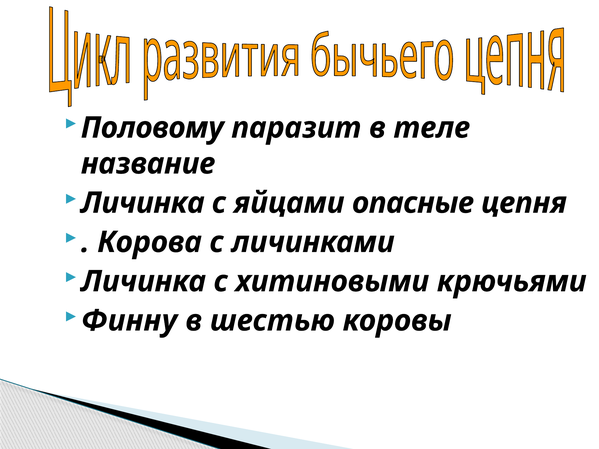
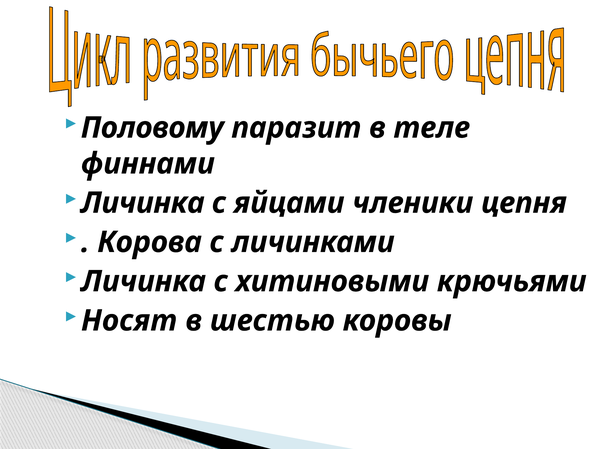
название: название -> финнами (148, 164)
опасные: опасные -> членики (413, 203)
Финну: Финну -> Носят (129, 321)
